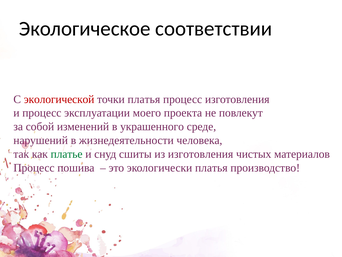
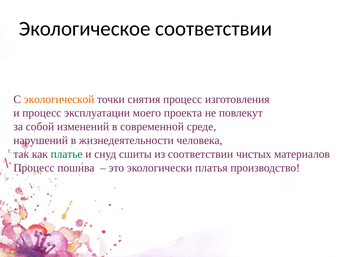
экологической colour: red -> orange (59, 99)
точки платья: платья -> снятия (144, 99)
украшенного: украшенного -> современной (152, 126)
из изготовления: изготовления -> соответствии (201, 154)
